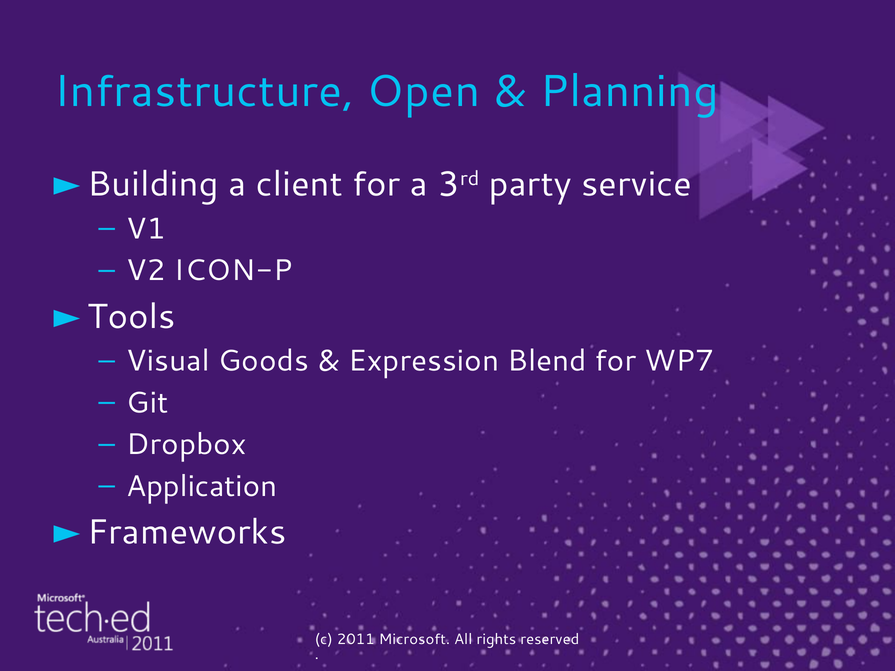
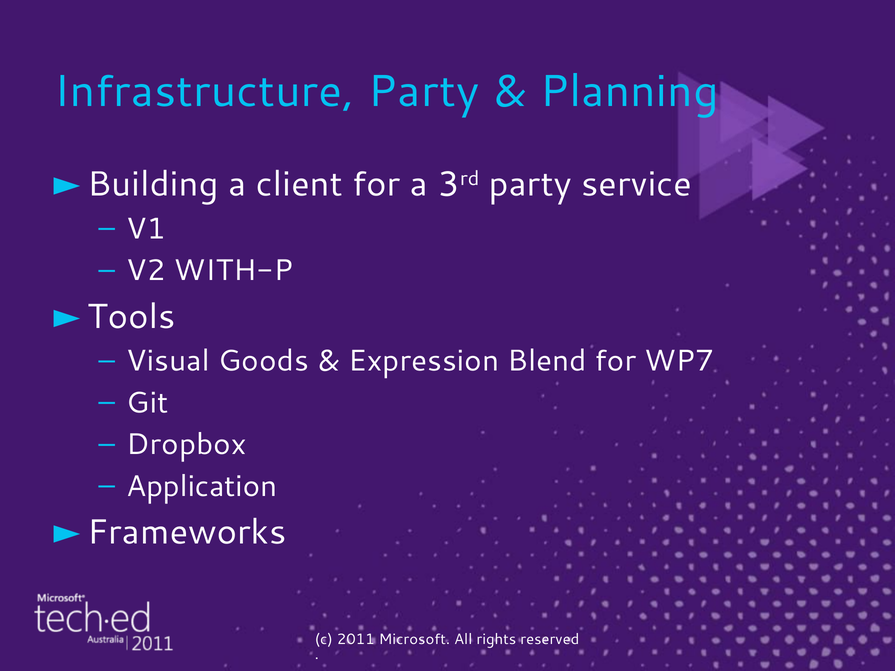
Infrastructure Open: Open -> Party (424, 92)
ICON-P: ICON-P -> WITH-P (234, 271)
